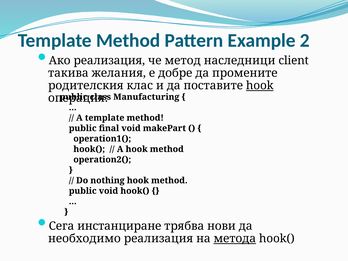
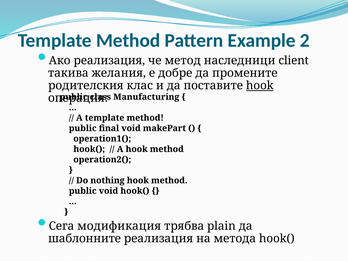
инстанциране: инстанциране -> модификация (119, 226)
нови: нови -> plain (221, 226)
необходимо: необходимо -> шаблонните (85, 239)
метода underline: present -> none (235, 239)
